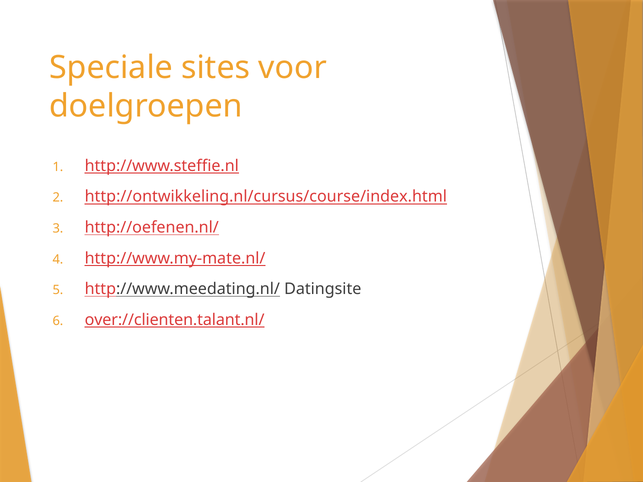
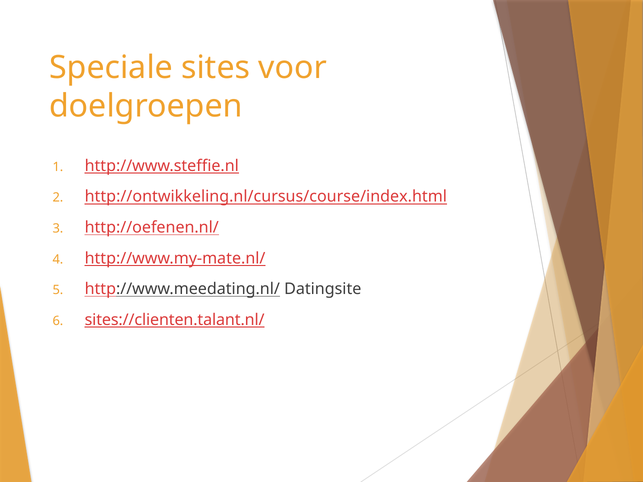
over://clienten.talant.nl/: over://clienten.talant.nl/ -> sites://clienten.talant.nl/ (175, 320)
